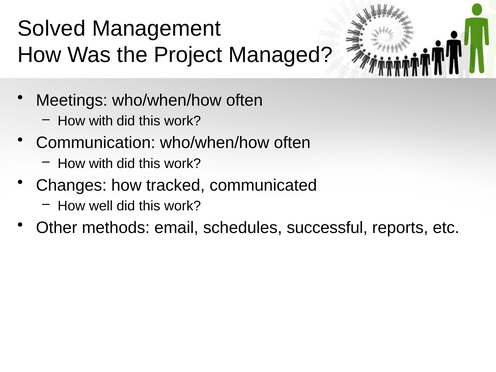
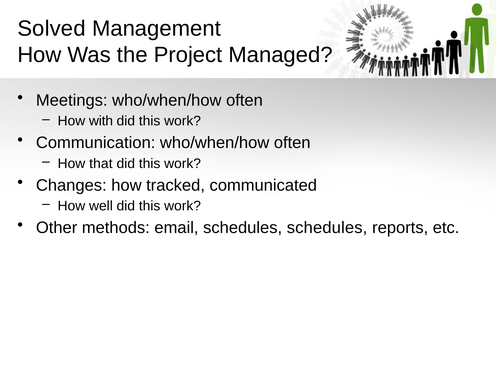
with: with -> that (101, 164)
schedules successful: successful -> schedules (327, 228)
